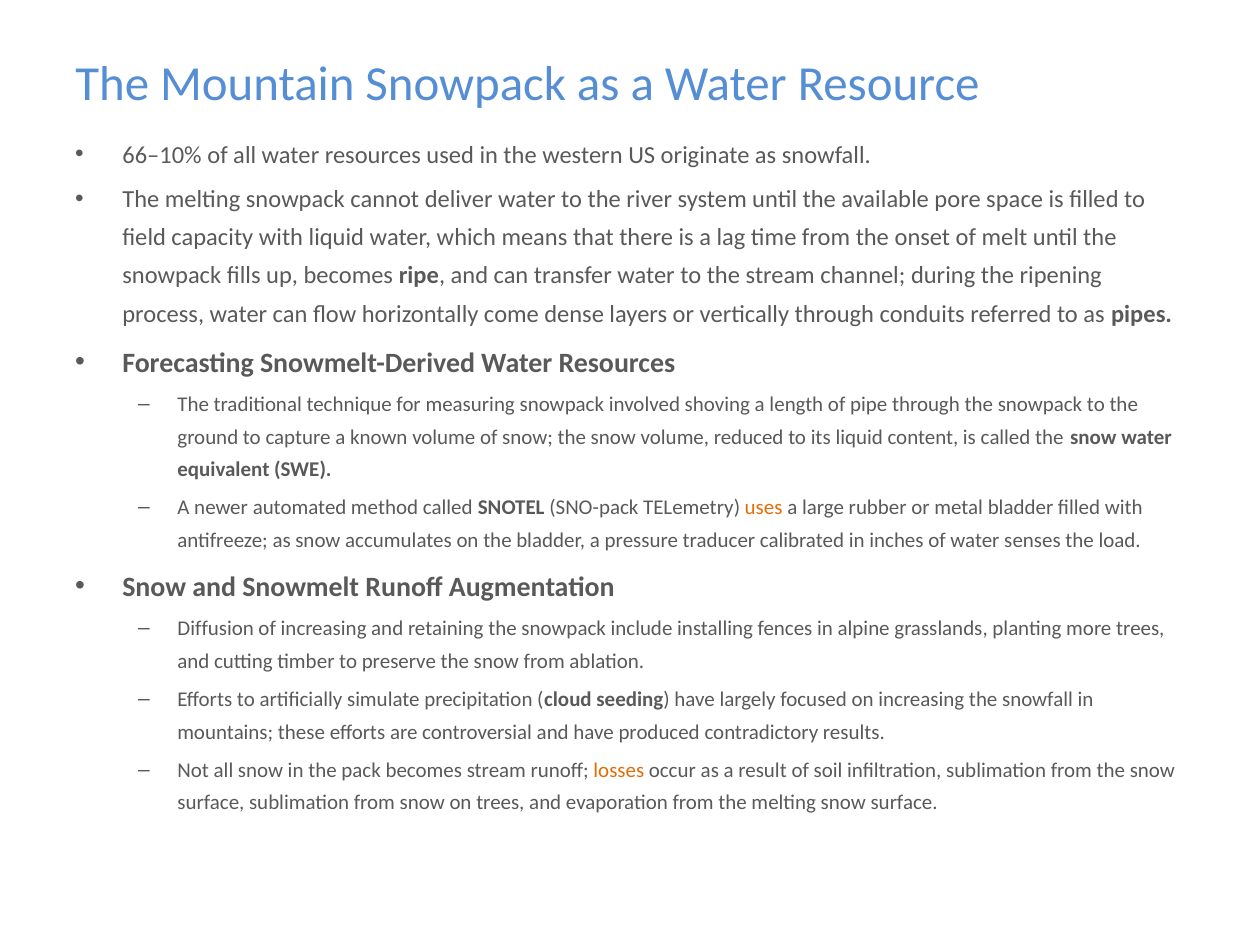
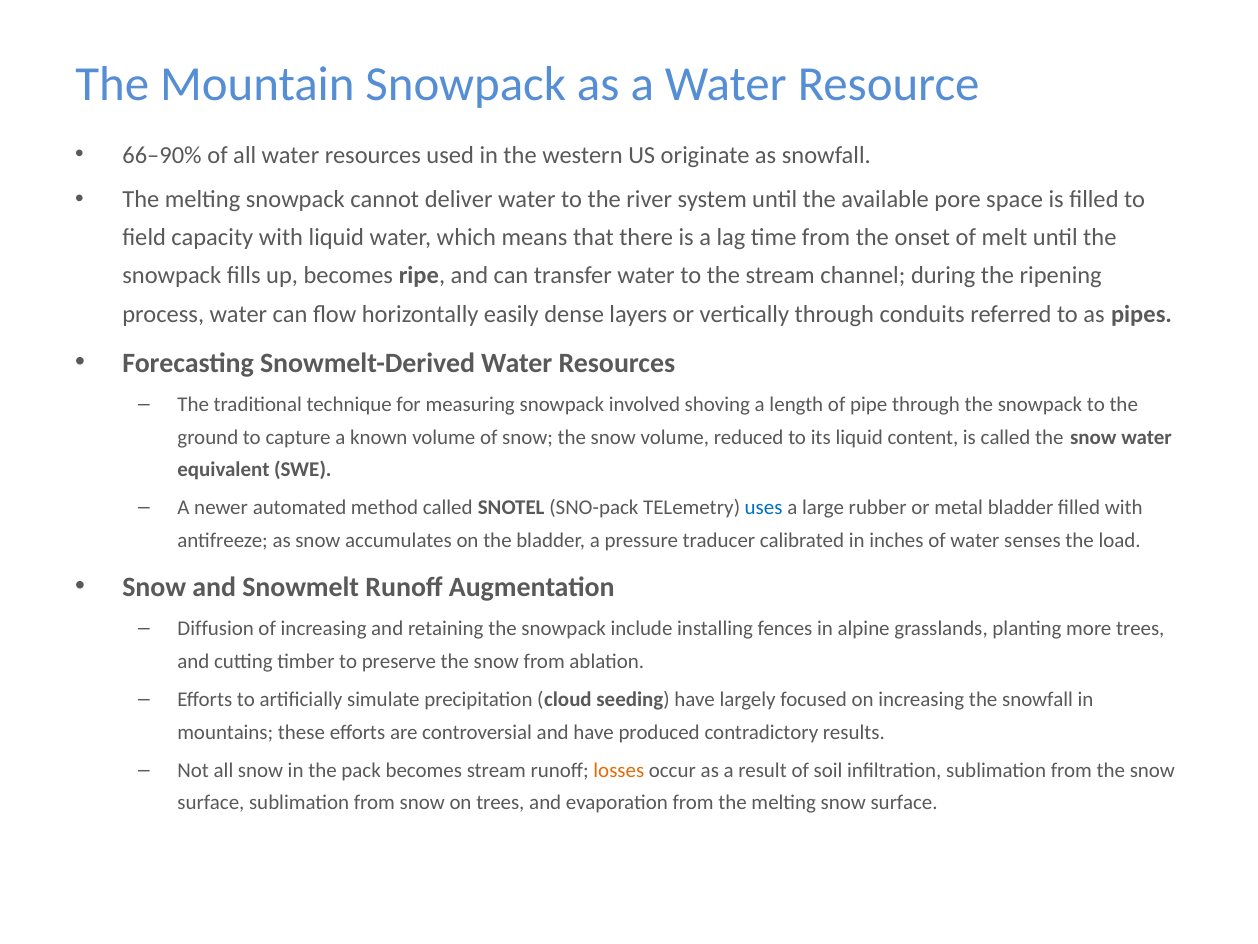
66–10%: 66–10% -> 66–90% (162, 155)
come: come -> easily (511, 314)
uses colour: orange -> blue (764, 508)
